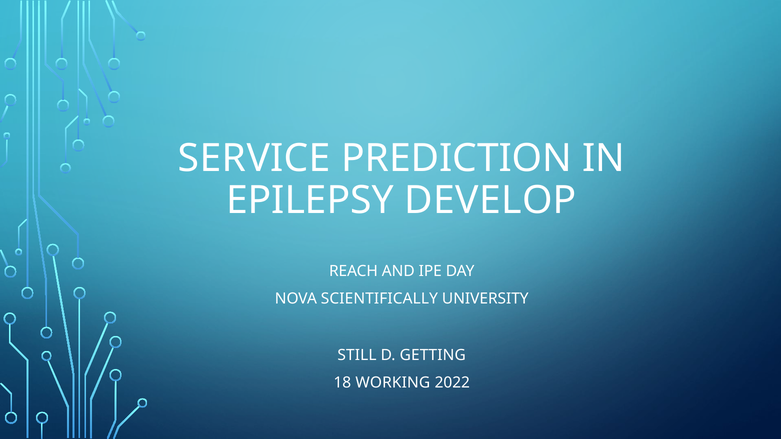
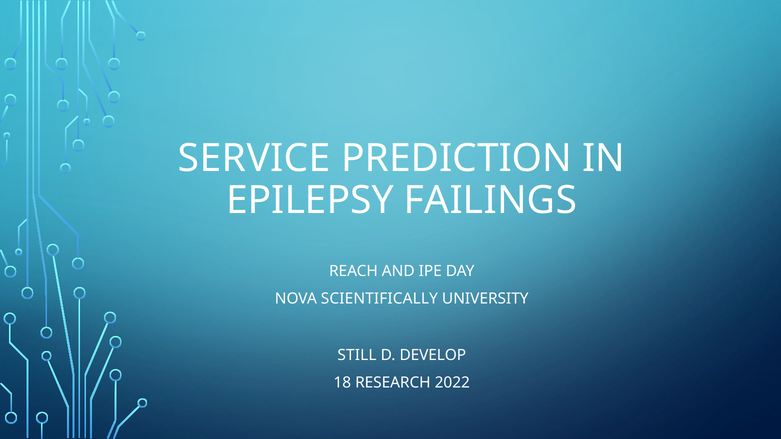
DEVELOP: DEVELOP -> FAILINGS (490, 201)
GETTING: GETTING -> DEVELOP (433, 356)
WORKING: WORKING -> RESEARCH (393, 383)
